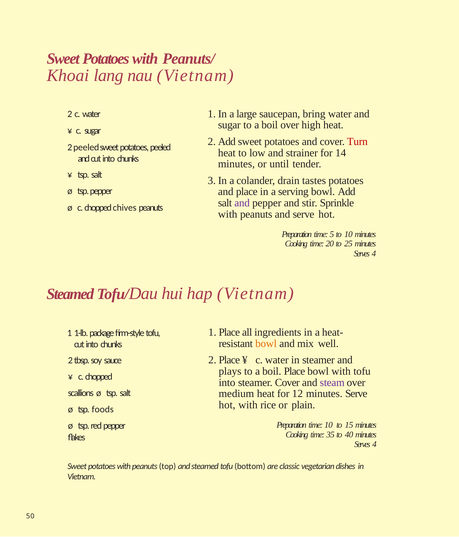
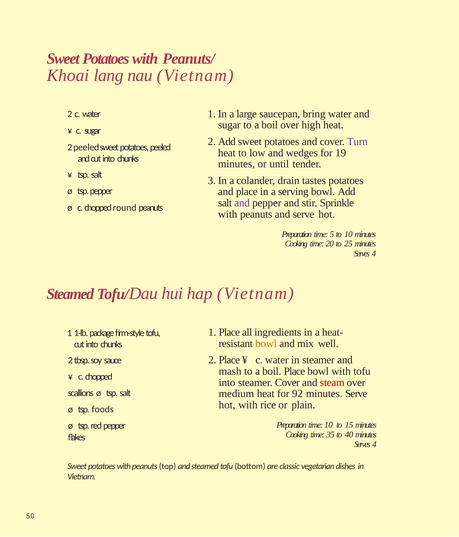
Turn colour: red -> purple (357, 142)
strainer: strainer -> wedges (302, 153)
14: 14 -> 19 (341, 153)
chives: chives -> round (125, 208)
plays: plays -> mash (230, 371)
steam colour: purple -> red (332, 383)
12: 12 -> 92 (298, 394)
